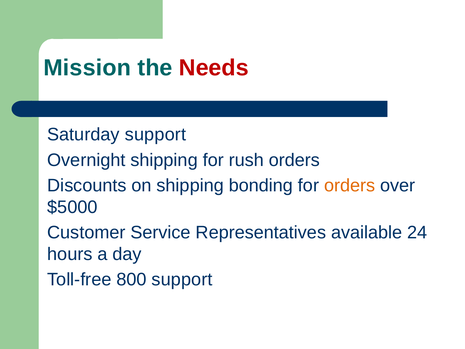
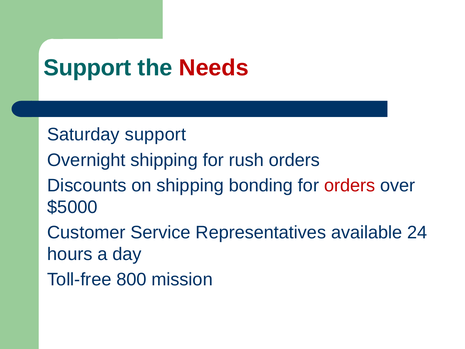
Mission: Mission -> Support (87, 68)
orders colour: orange -> red (350, 185)
800 support: support -> mission (182, 279)
